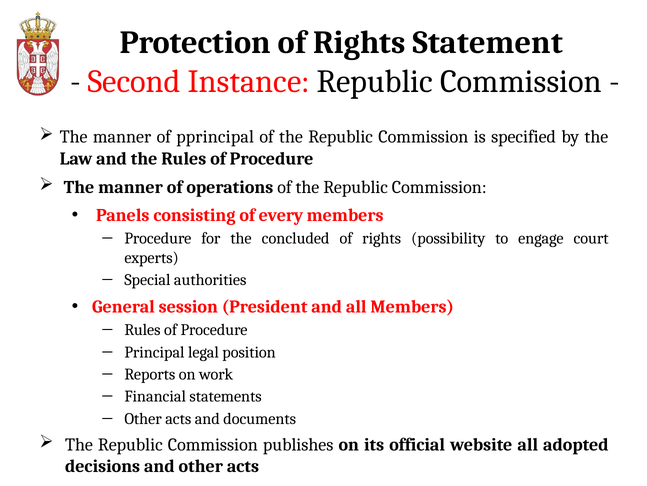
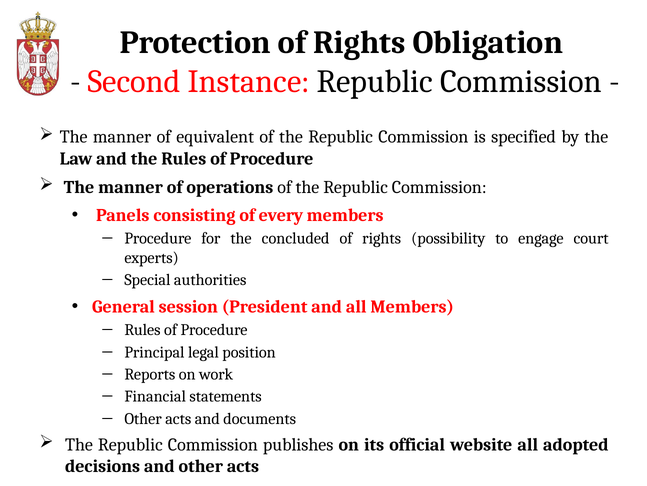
Statement: Statement -> Obligation (488, 43)
pprincipal: pprincipal -> equivalent (215, 137)
